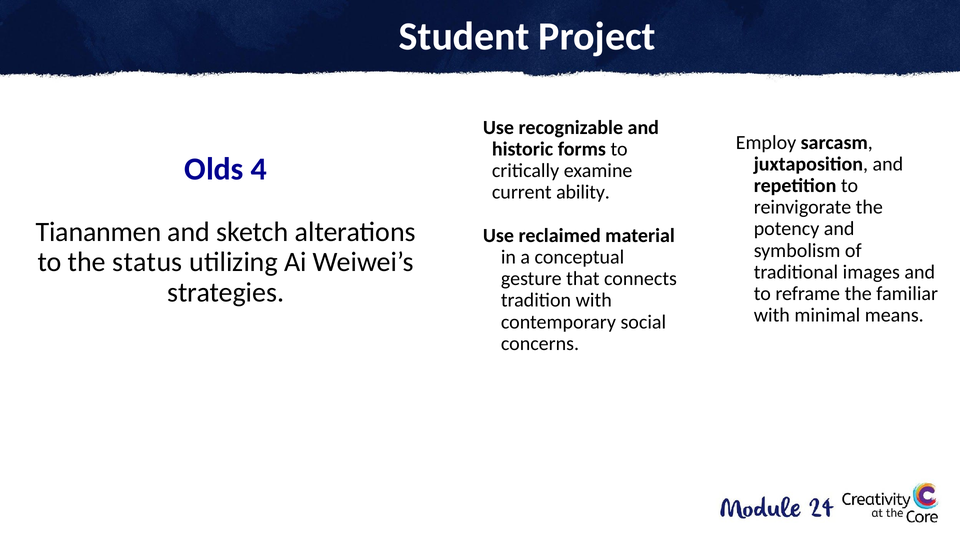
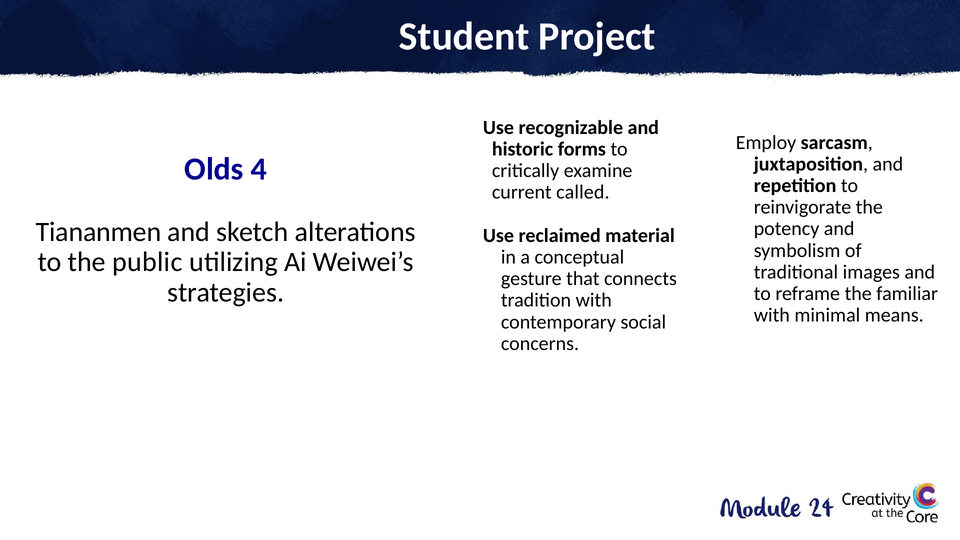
ability: ability -> called (583, 192)
status: status -> public (147, 262)
